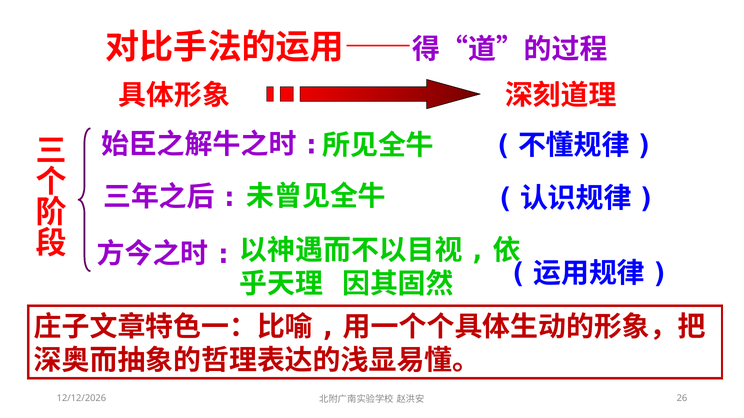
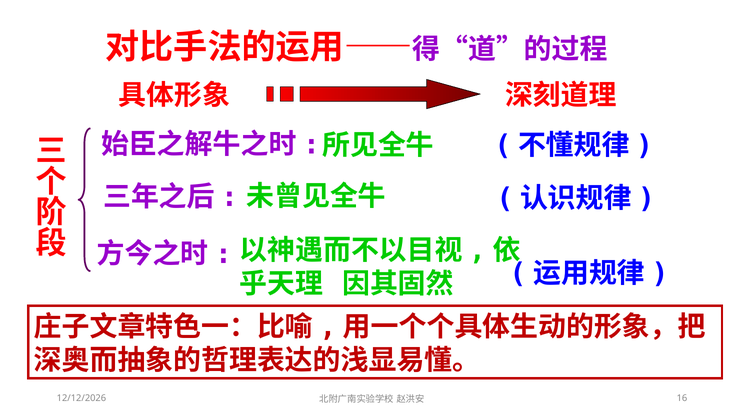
26: 26 -> 16 (682, 399)
